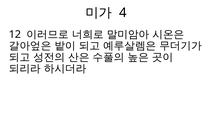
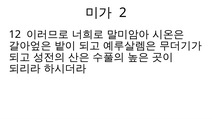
4: 4 -> 2 (123, 13)
